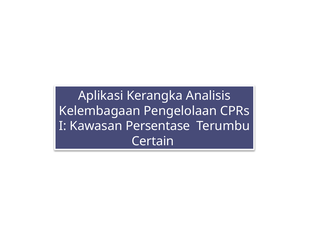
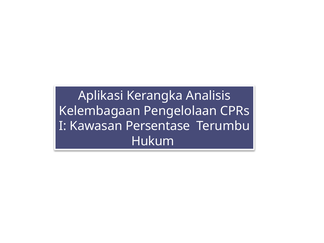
Certain: Certain -> Hukum (153, 141)
